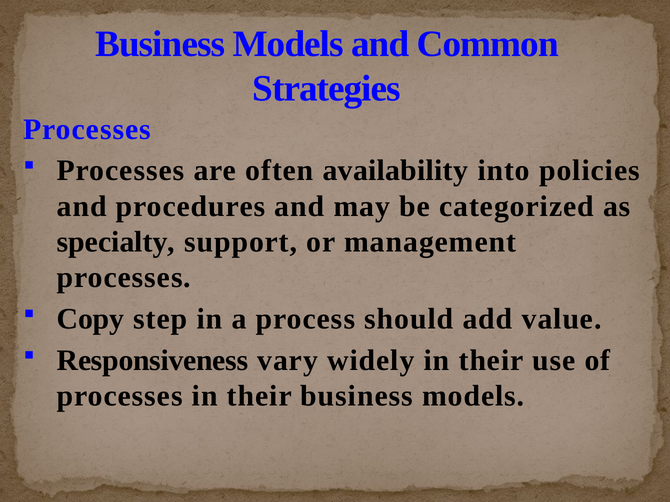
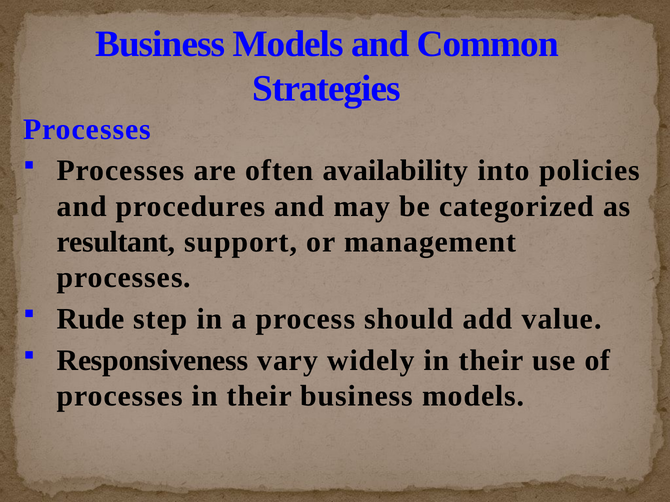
specialty: specialty -> resultant (116, 242)
Copy: Copy -> Rude (91, 319)
